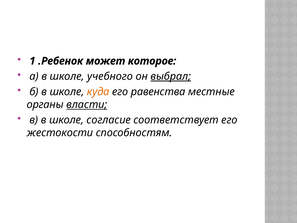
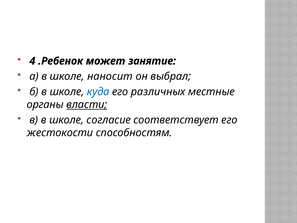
1: 1 -> 4 (32, 61)
которое: которое -> занятие (152, 61)
учебного: учебного -> наносит (110, 76)
выбрал underline: present -> none (171, 76)
куда colour: orange -> blue (98, 92)
равенства: равенства -> различных (158, 92)
